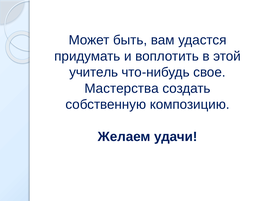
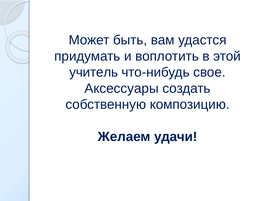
Мастерства: Мастерства -> Аксессуары (122, 88)
